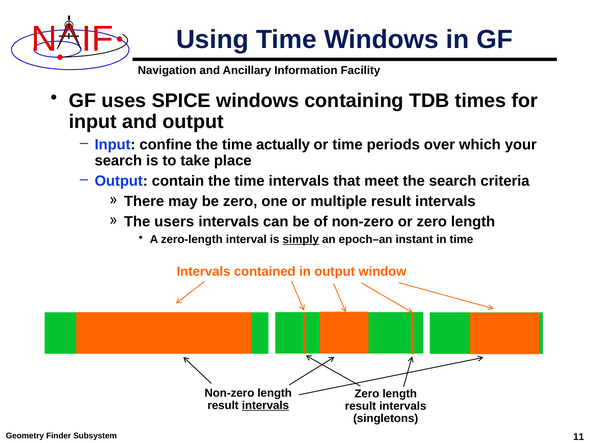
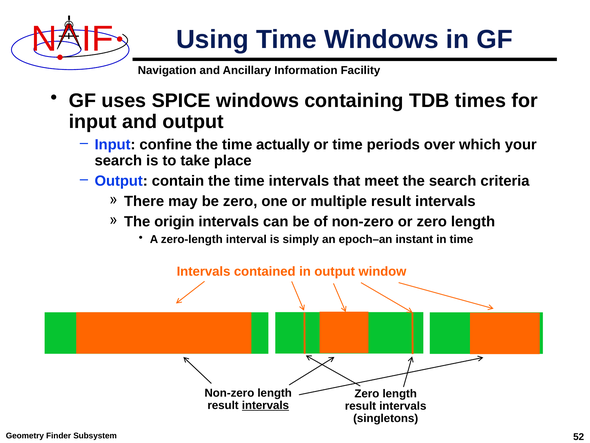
users: users -> origin (174, 222)
simply underline: present -> none (301, 239)
11: 11 -> 52 (579, 437)
